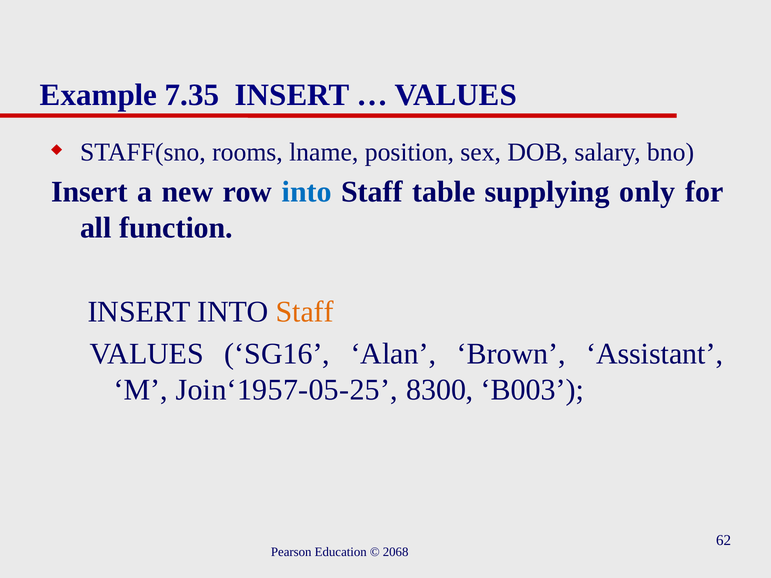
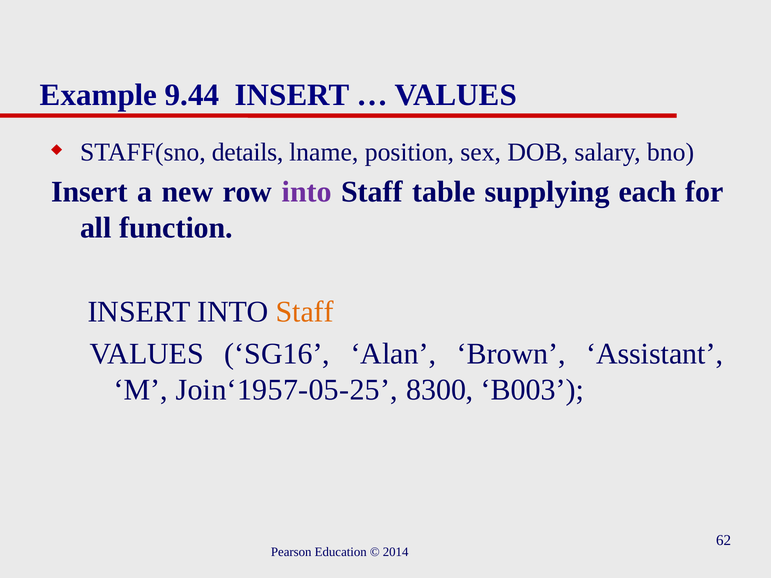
7.35: 7.35 -> 9.44 (192, 95)
rooms: rooms -> details (248, 152)
into colour: blue -> purple (307, 192)
only: only -> each (648, 192)
2068: 2068 -> 2014 (396, 552)
